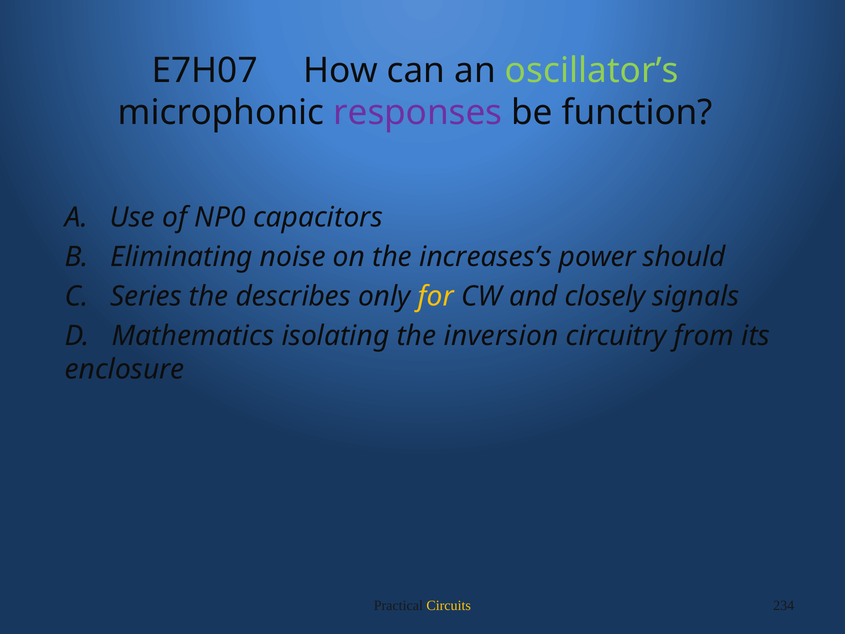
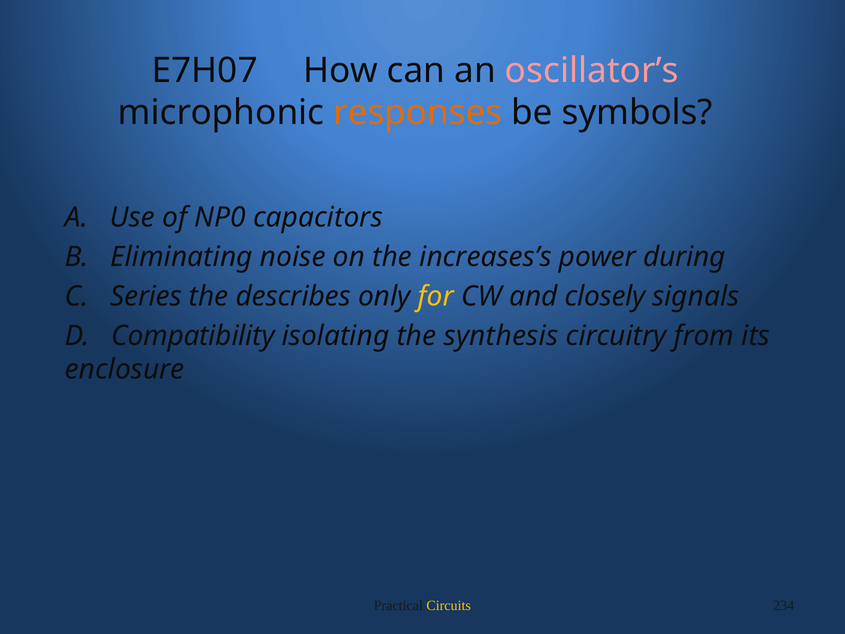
oscillator’s colour: light green -> pink (592, 70)
responses colour: purple -> orange (418, 113)
function: function -> symbols (637, 113)
should: should -> during (684, 257)
Mathematics: Mathematics -> Compatibility (193, 336)
inversion: inversion -> synthesis (501, 336)
